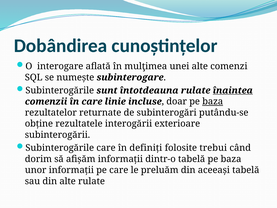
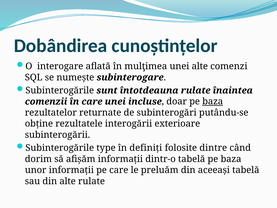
înaintea underline: present -> none (233, 90)
care linie: linie -> unei (115, 101)
Subinterogările care: care -> type (106, 148)
trebui: trebui -> dintre (213, 148)
